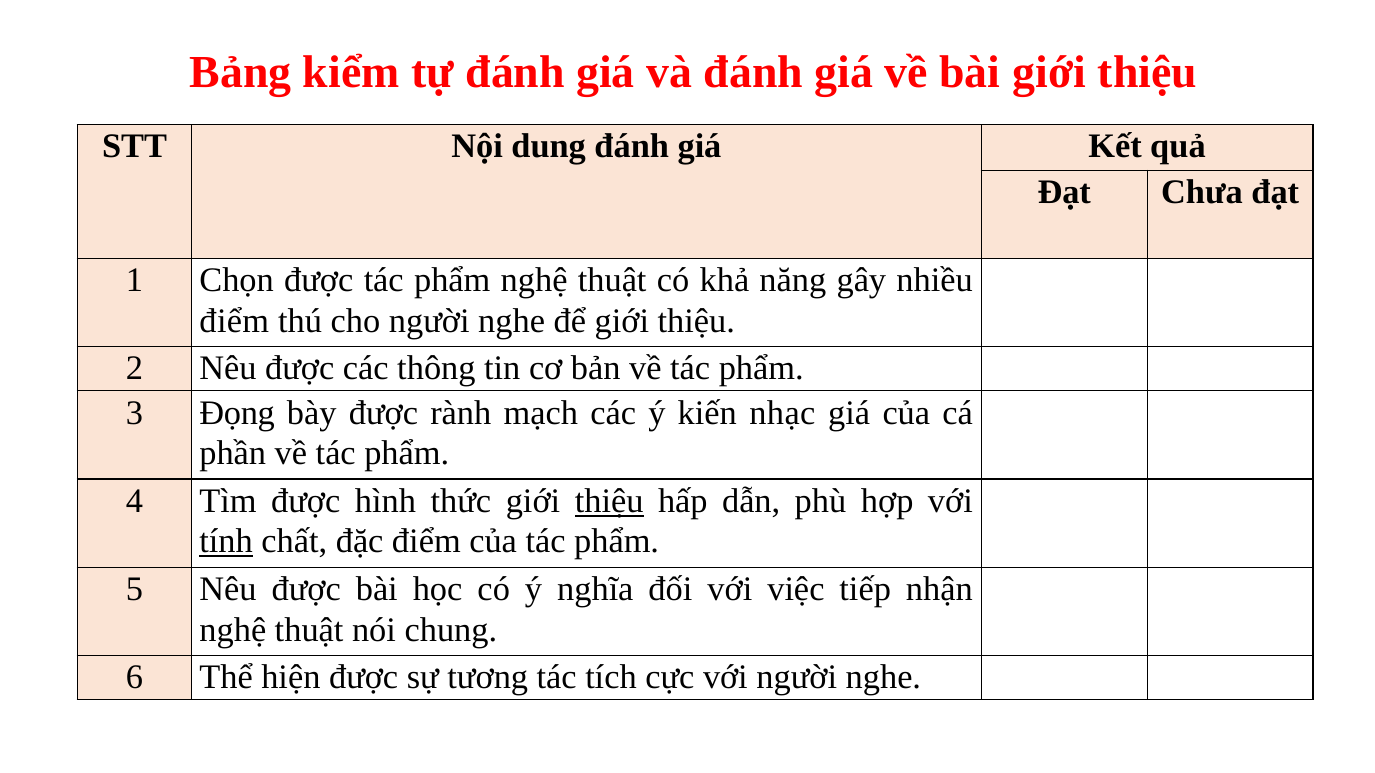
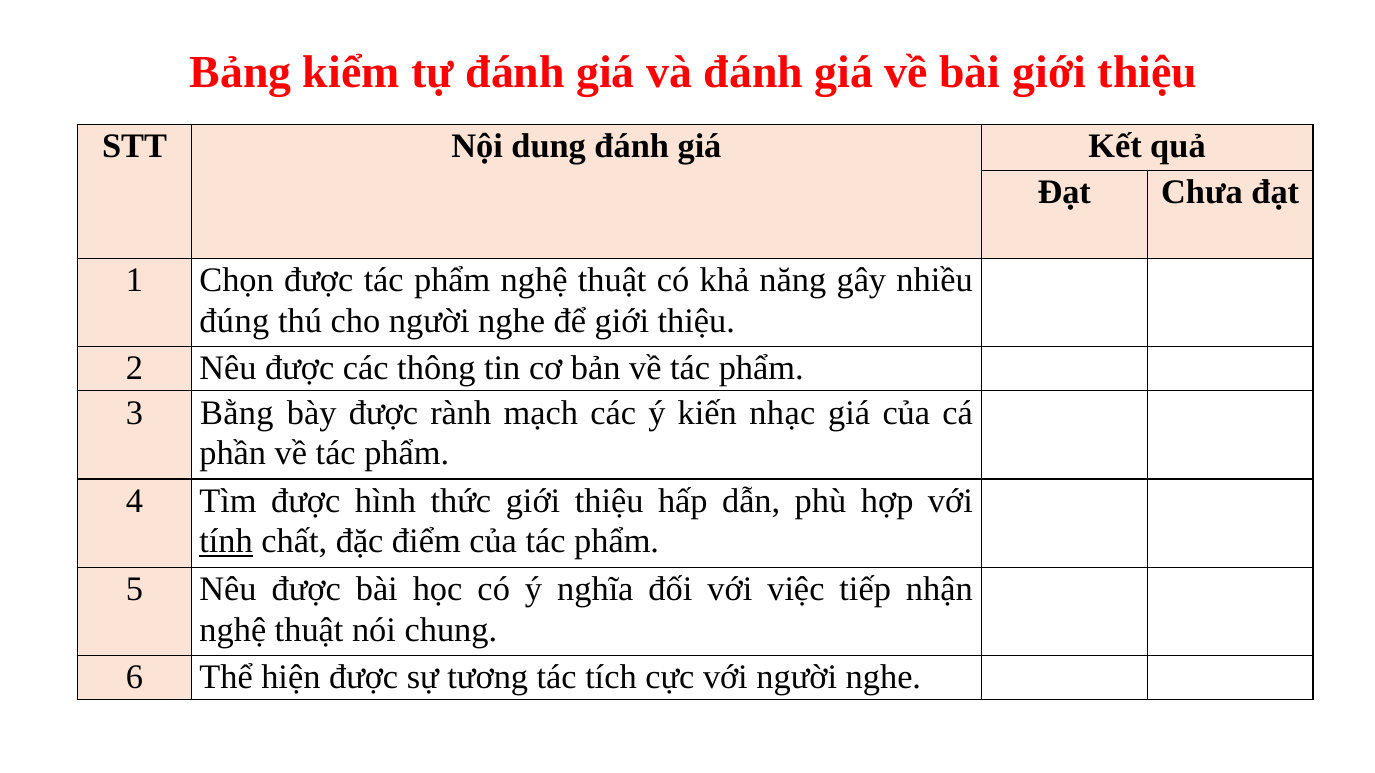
điểm: điểm -> đúng (234, 321)
Đọng: Đọng -> Bằng (237, 413)
thiệu underline: present -> none (609, 501)
